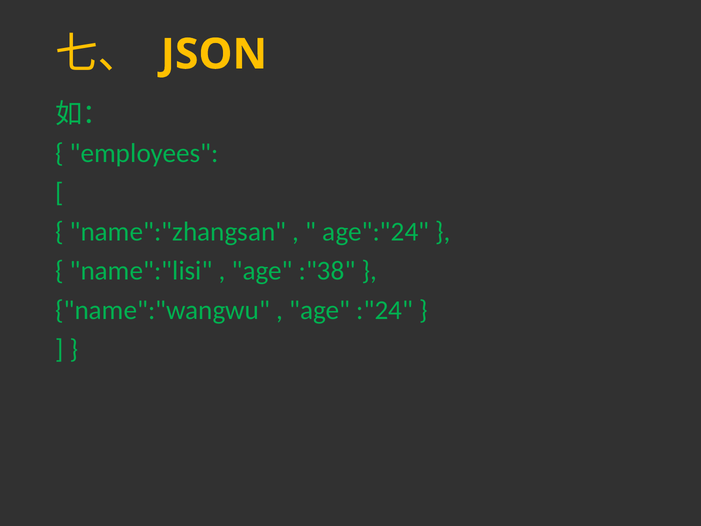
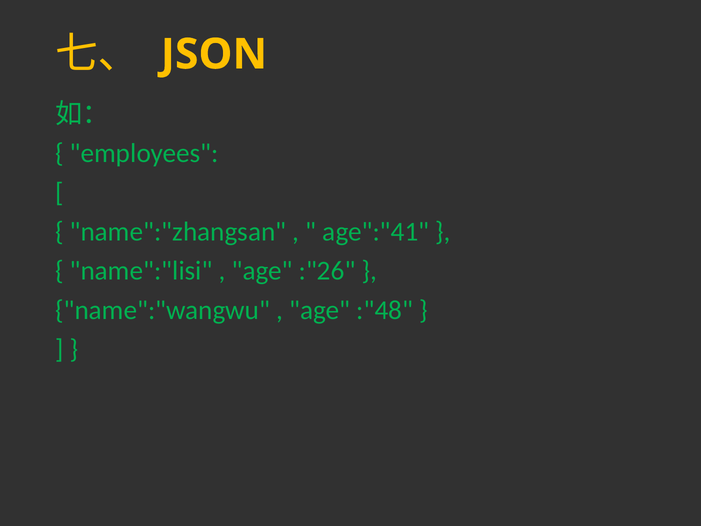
age":"24: age":"24 -> age":"41 (376, 232)
:"38: :"38 -> :"26 (327, 271)
:"24: :"24 -> :"48 (385, 310)
